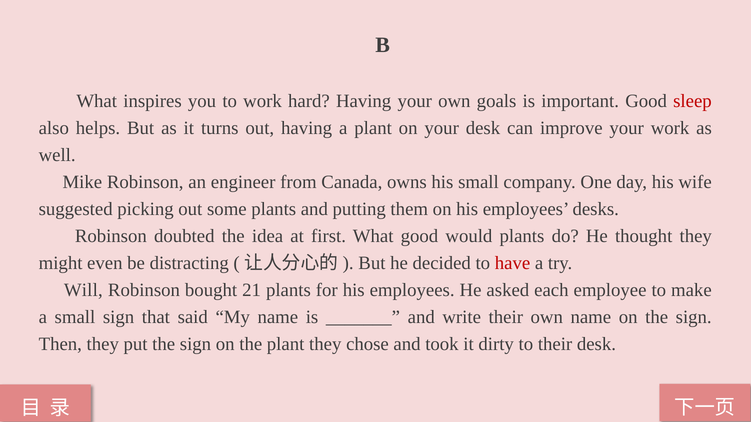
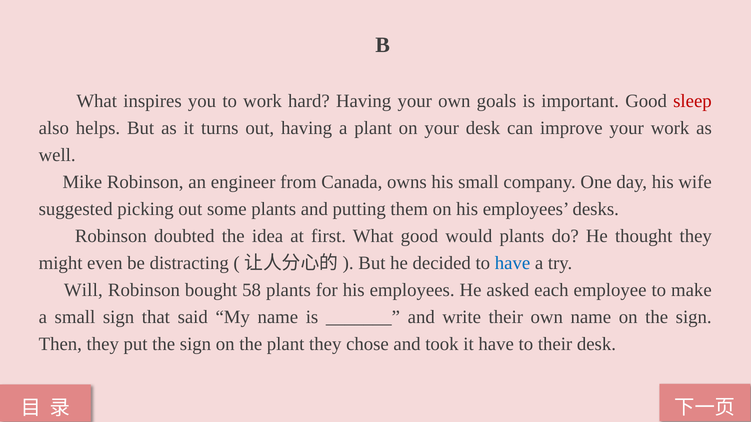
have colour: red -> blue (513, 263)
21: 21 -> 58 (252, 290)
it dirty: dirty -> have (496, 344)
